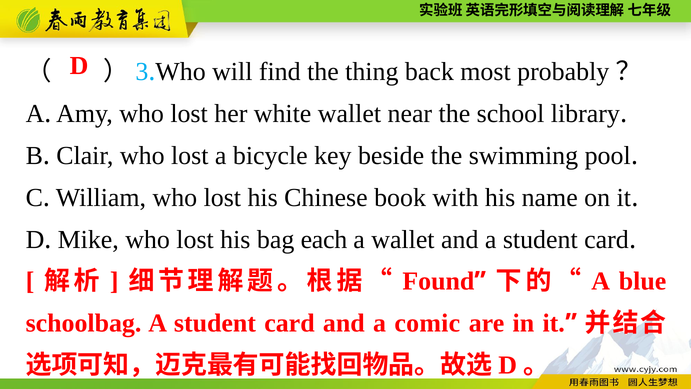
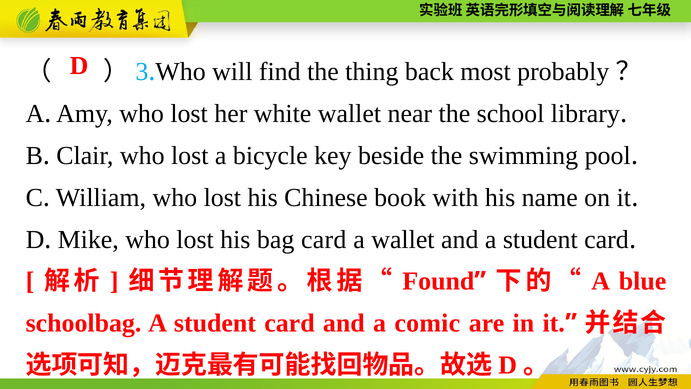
bag each: each -> card (324, 240)
